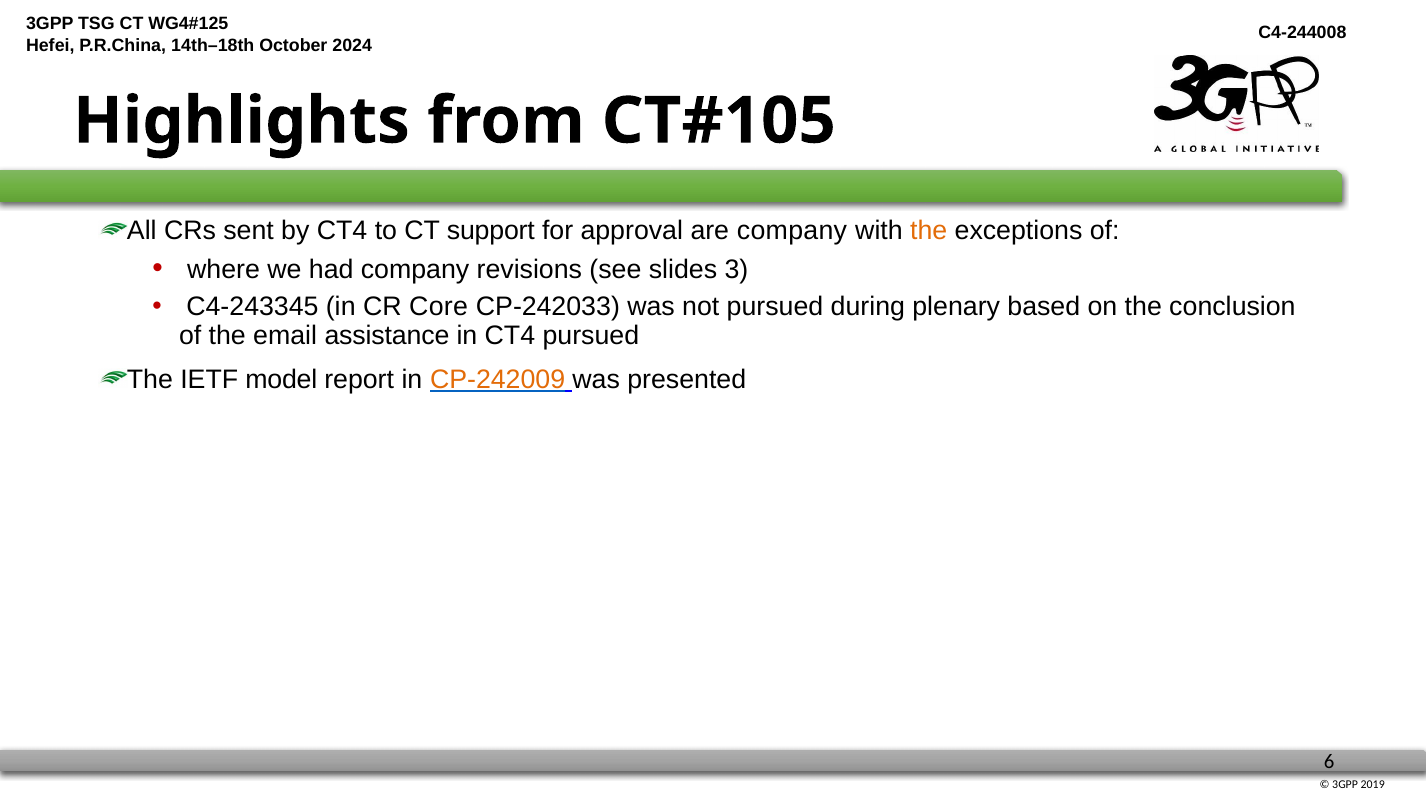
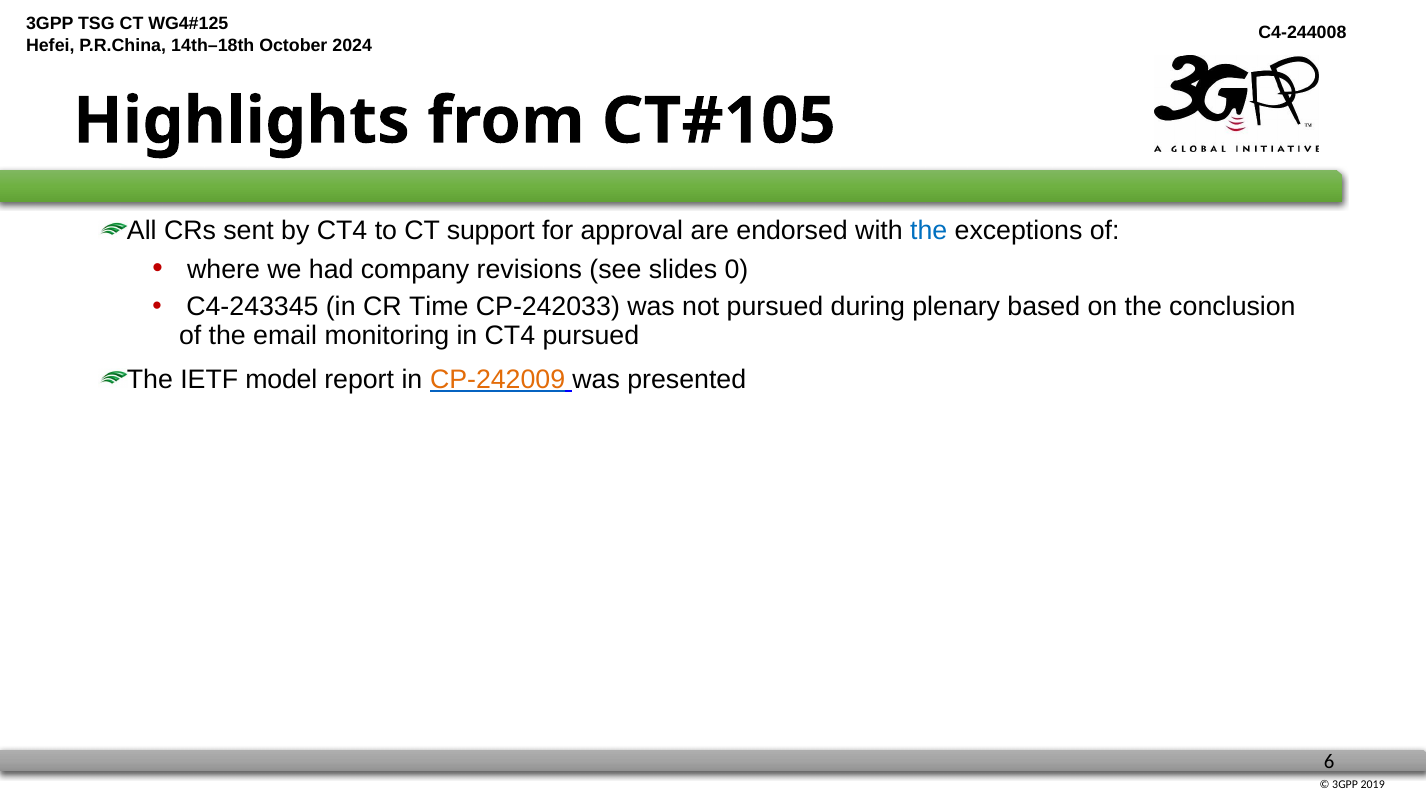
are company: company -> endorsed (792, 231)
the colour: orange -> blue (929, 231)
3: 3 -> 0 (736, 270)
Core: Core -> Time (439, 307)
assistance: assistance -> monitoring (387, 336)
